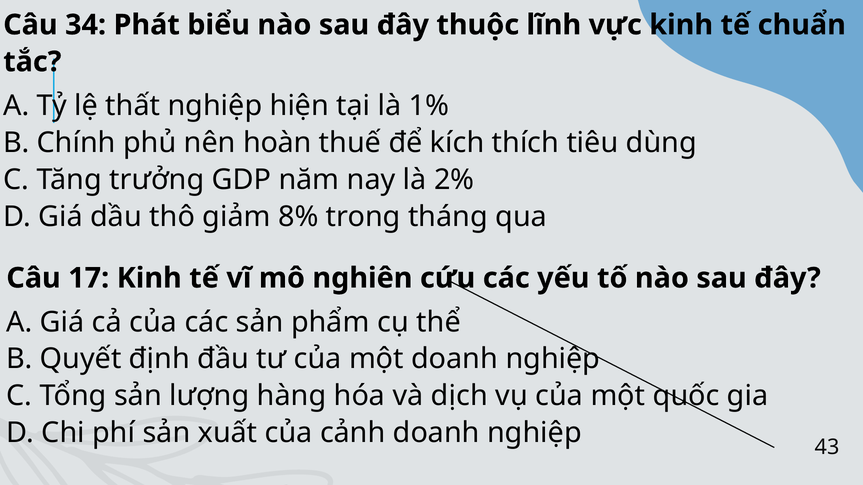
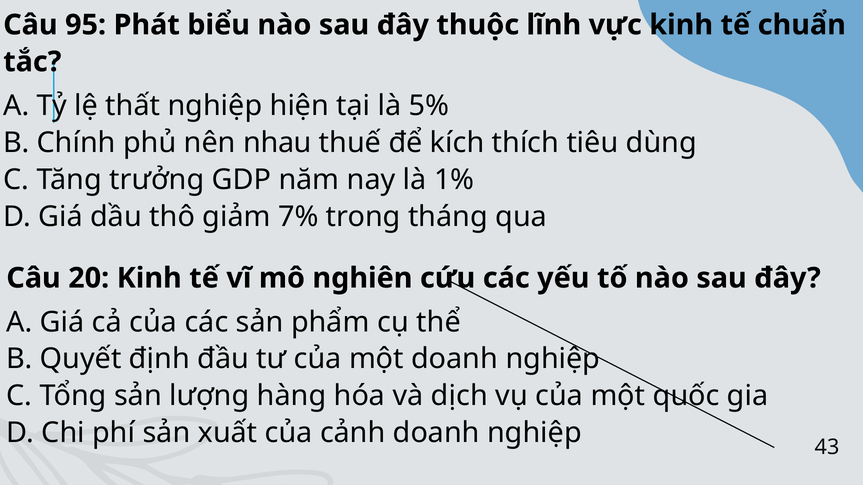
34: 34 -> 95 (86, 25)
1%: 1% -> 5% (429, 106)
hoàn: hoàn -> nhau (277, 143)
2%: 2% -> 1% (454, 180)
8%: 8% -> 7% (298, 217)
17: 17 -> 20 (89, 278)
